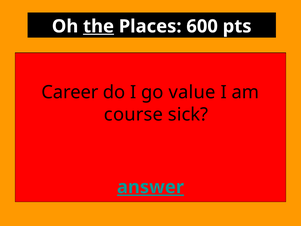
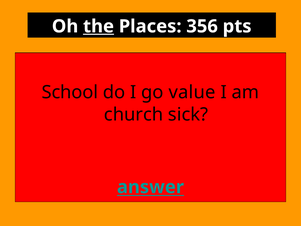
600: 600 -> 356 (202, 26)
Career: Career -> School (70, 92)
course: course -> church (134, 114)
answer underline: present -> none (150, 187)
